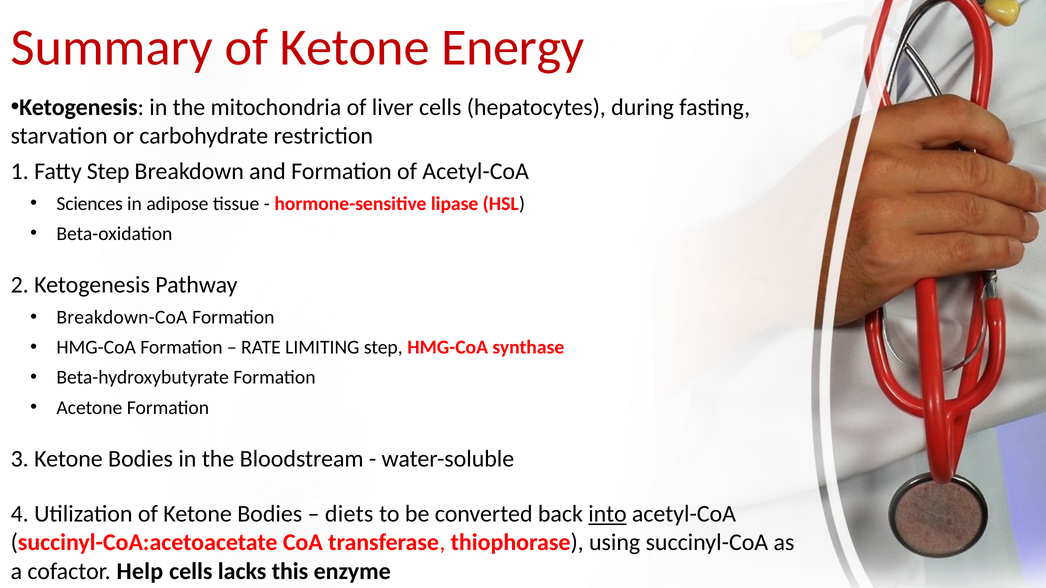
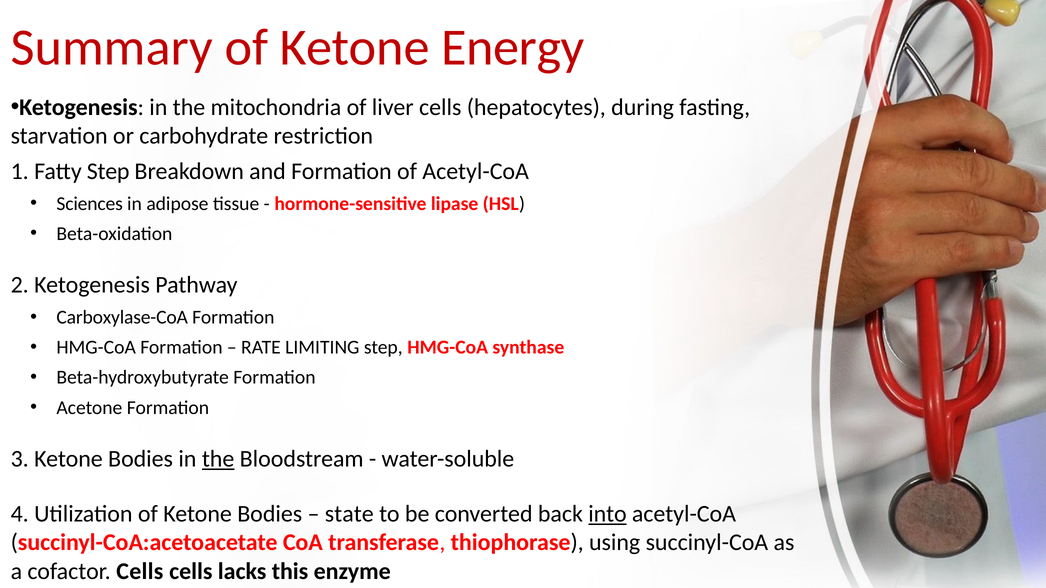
Breakdown-CoA: Breakdown-CoA -> Carboxylase-CoA (122, 318)
the underline: none -> present (218, 459)
diets: diets -> state (349, 514)
cofactor Help: Help -> Cells (140, 572)
